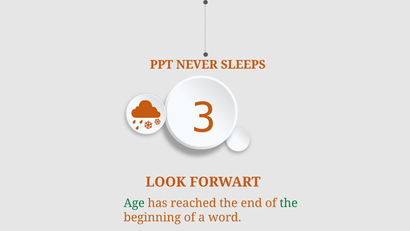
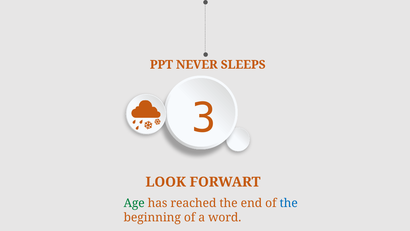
the colour: green -> blue (289, 203)
